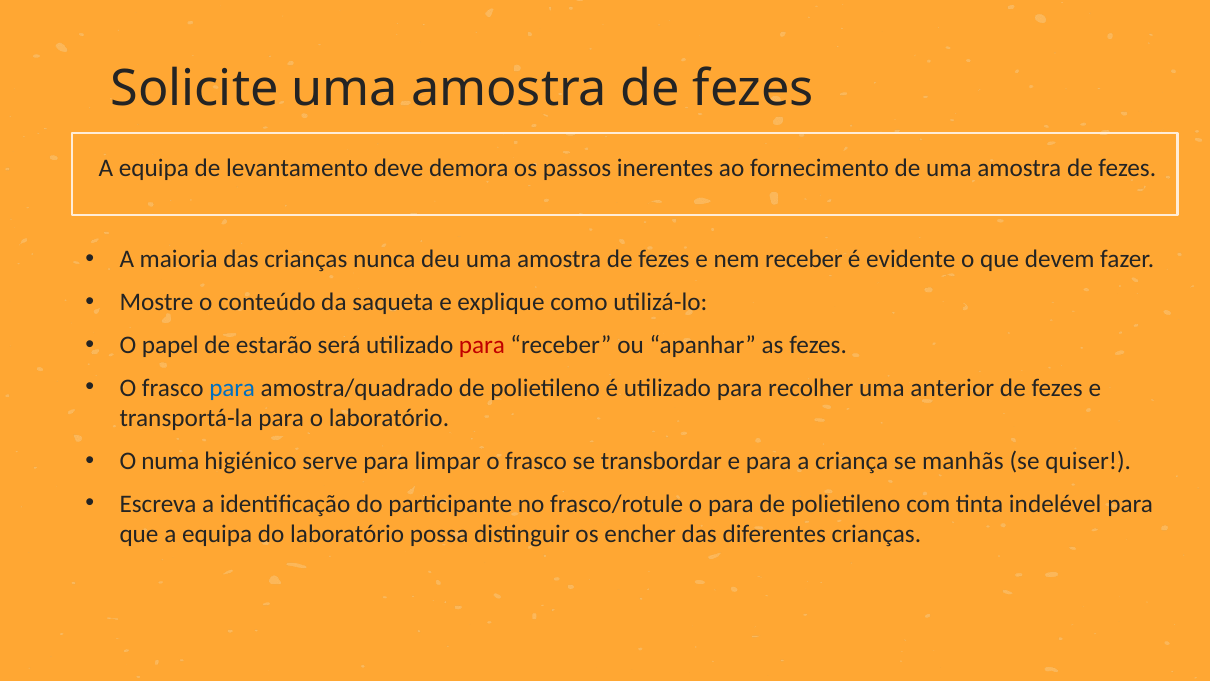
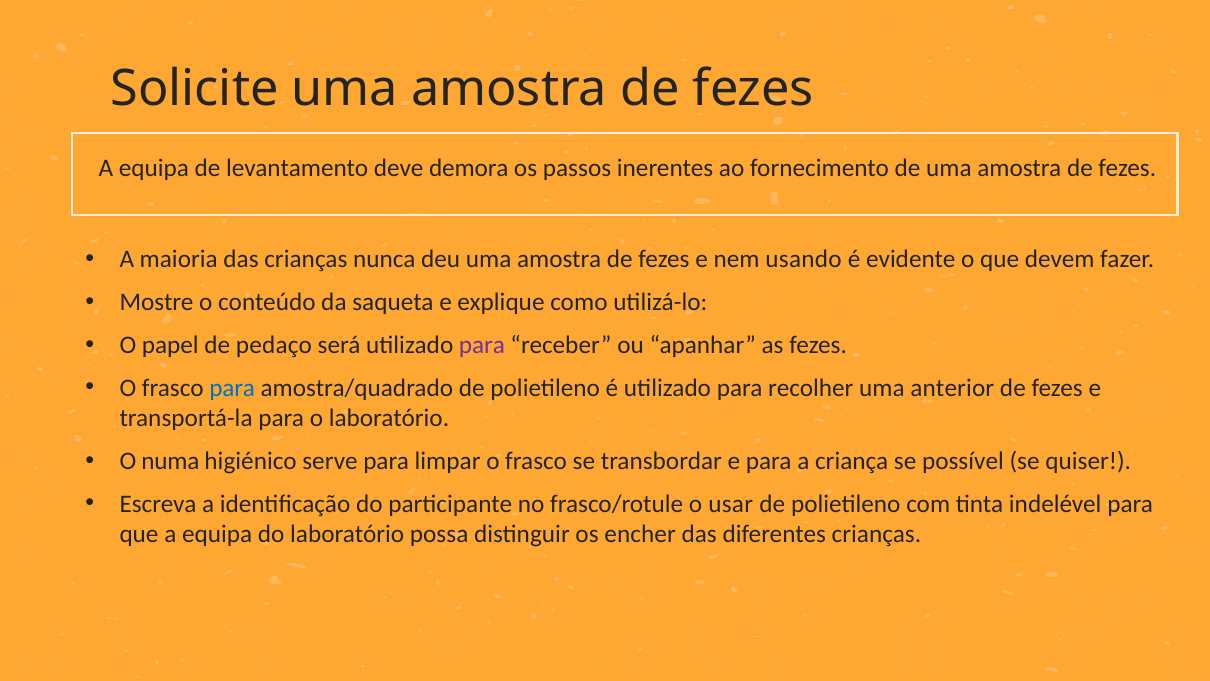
nem receber: receber -> usando (804, 259)
estarão: estarão -> pedaço (274, 345)
para colour: red -> purple (482, 345)
manhãs: manhãs -> possível (963, 461)
o para: para -> usar (731, 504)
